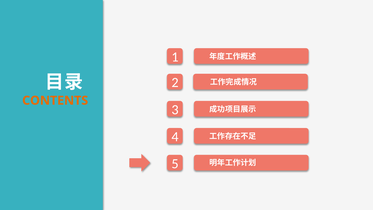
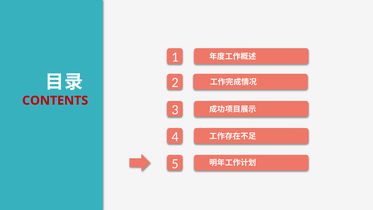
CONTENTS colour: orange -> red (55, 100)
